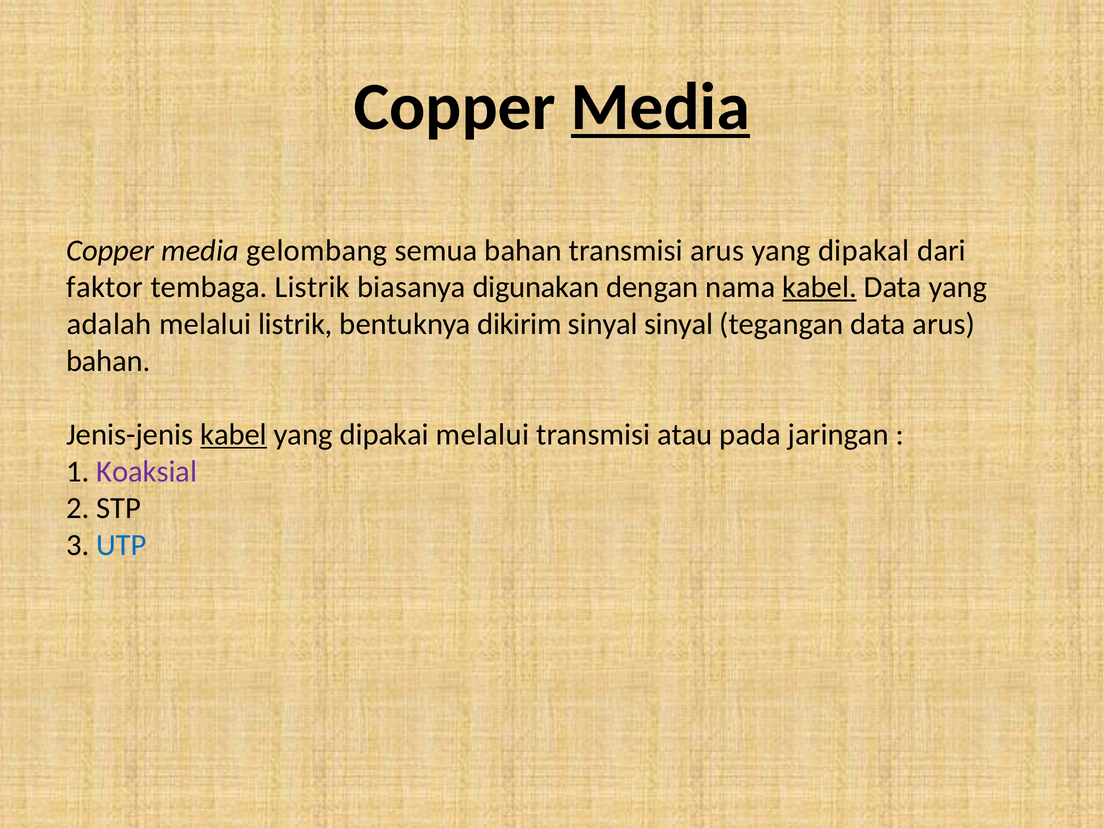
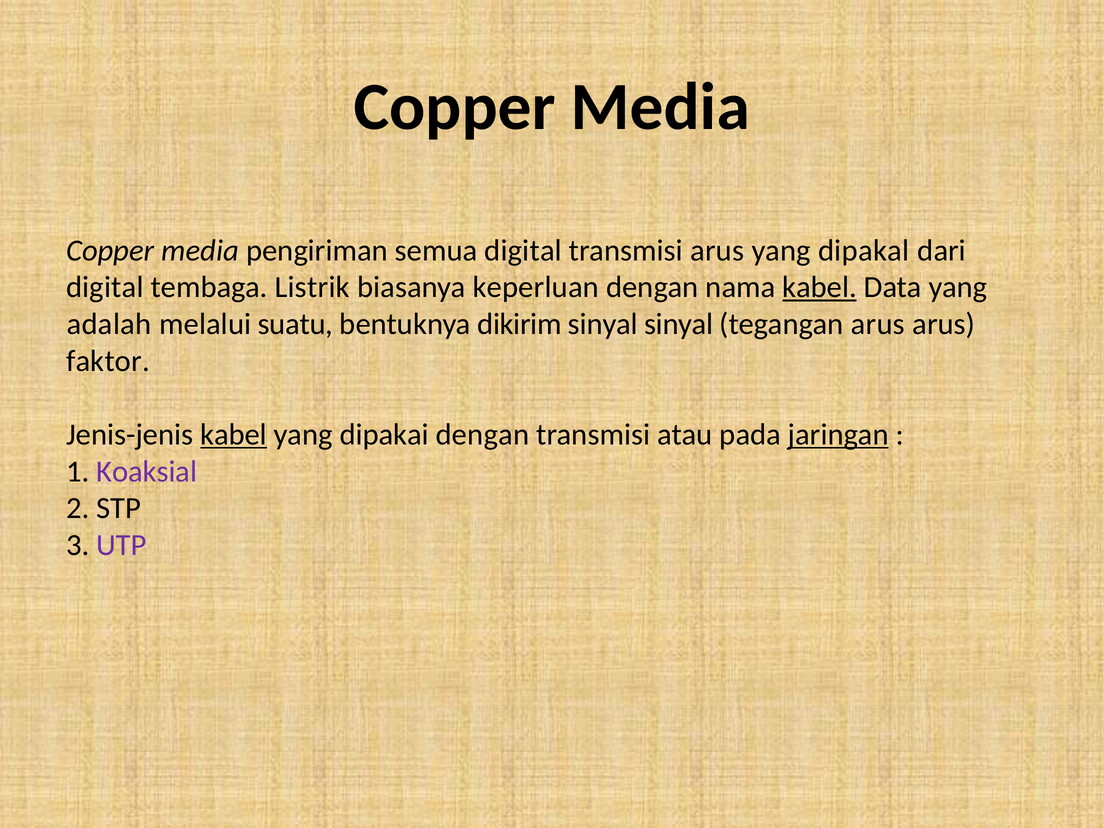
Media underline: present -> none (660, 107)
gelombang: gelombang -> pengiriman (317, 250)
semua bahan: bahan -> digital (523, 250)
faktor: faktor -> digital (105, 287)
digunakan: digunakan -> keperluan (536, 287)
melalui listrik: listrik -> suatu (295, 324)
tegangan data: data -> arus (878, 324)
bahan: bahan -> faktor (108, 361)
dipakai melalui: melalui -> dengan (482, 435)
jaringan underline: none -> present (838, 435)
UTP colour: blue -> purple (121, 545)
